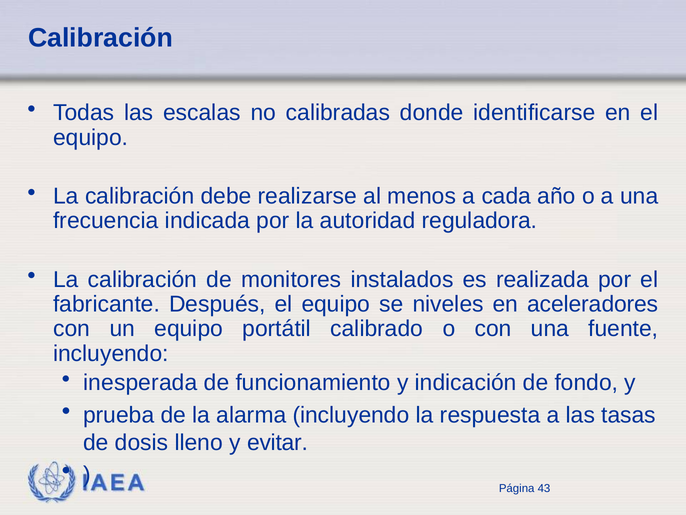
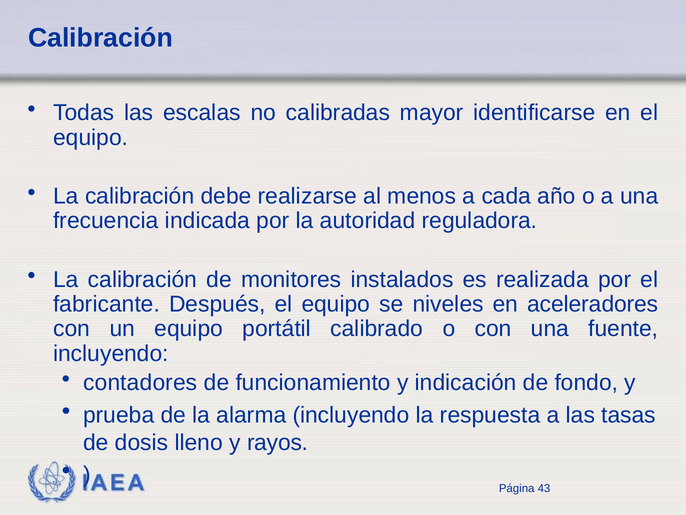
donde: donde -> mayor (432, 113)
inesperada: inesperada -> contadores (140, 382)
evitar: evitar -> rayos (278, 442)
